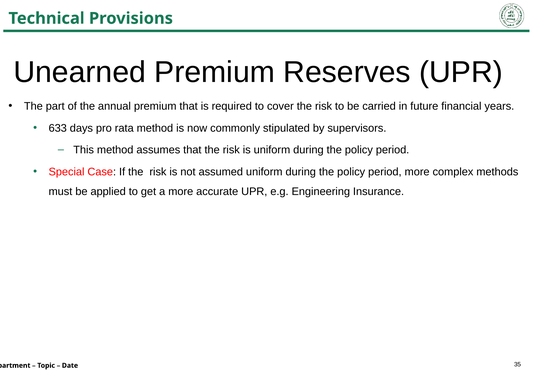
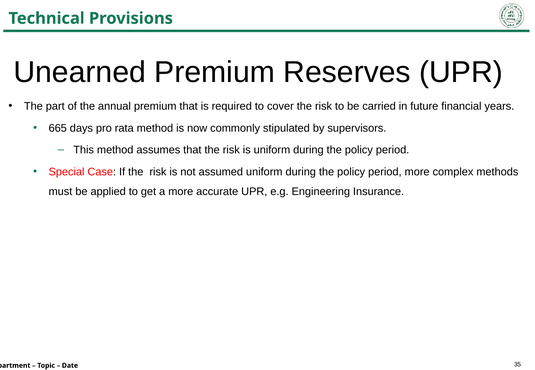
633: 633 -> 665 (58, 128)
